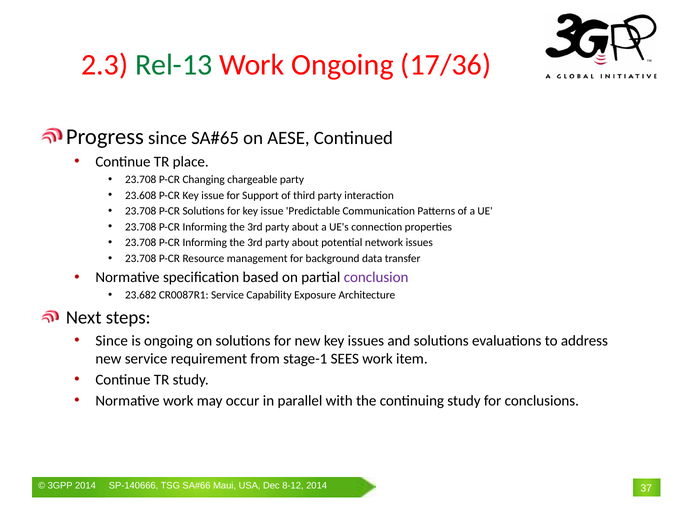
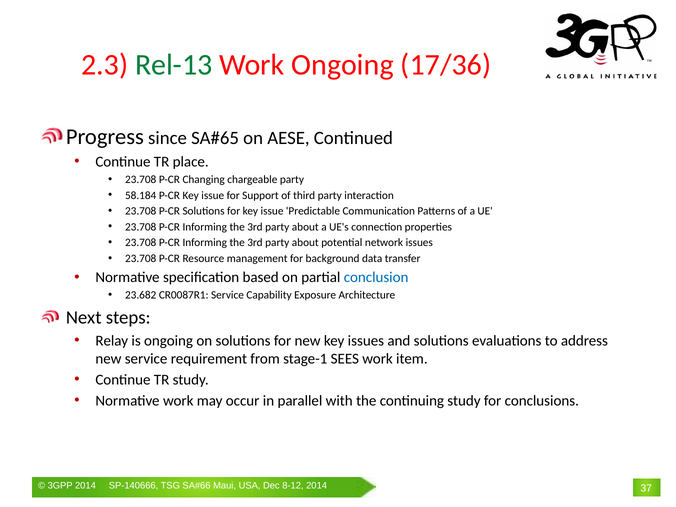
23.608: 23.608 -> 58.184 (141, 195)
conclusion colour: purple -> blue (376, 278)
Since: Since -> Relay (112, 341)
